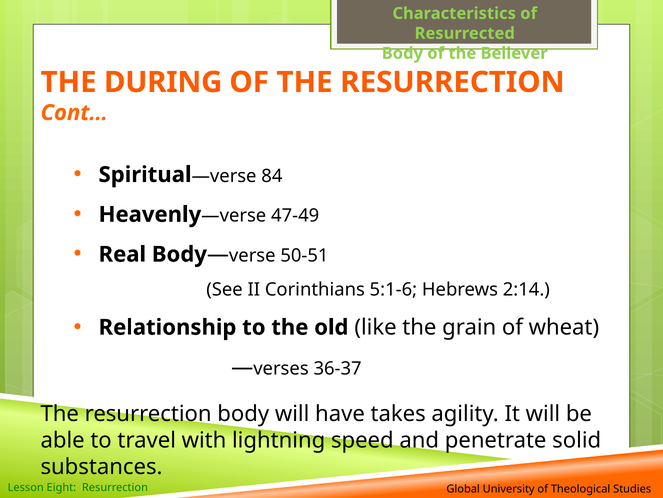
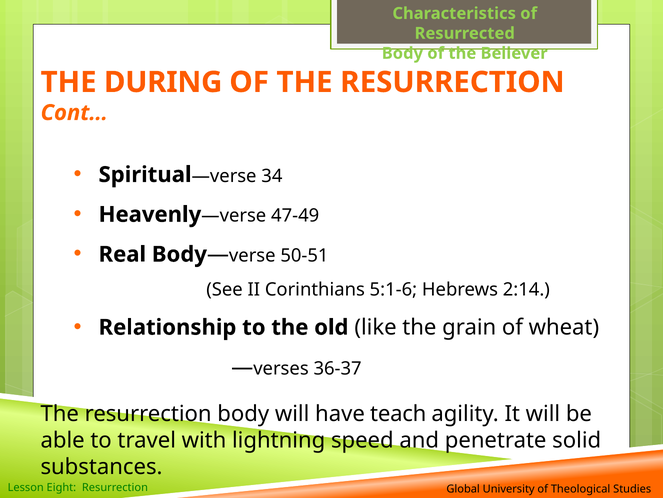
84: 84 -> 34 (272, 176)
takes: takes -> teach (398, 413)
